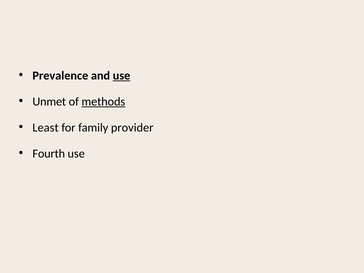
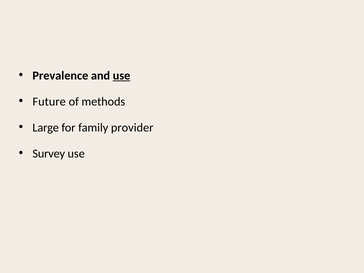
Unmet: Unmet -> Future (49, 102)
methods underline: present -> none (103, 102)
Least: Least -> Large (46, 128)
Fourth: Fourth -> Survey (49, 154)
